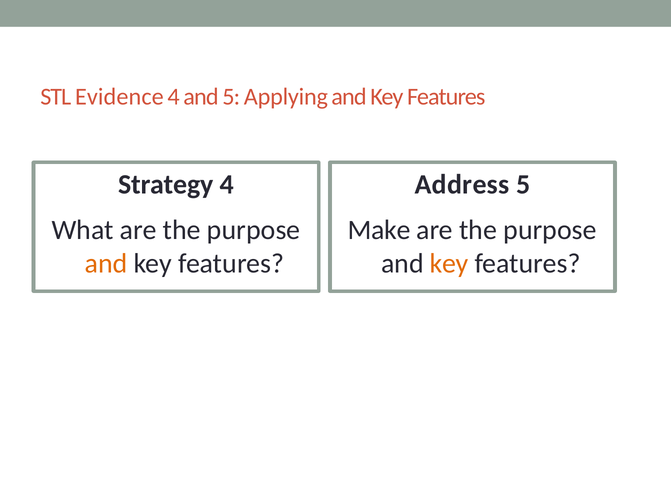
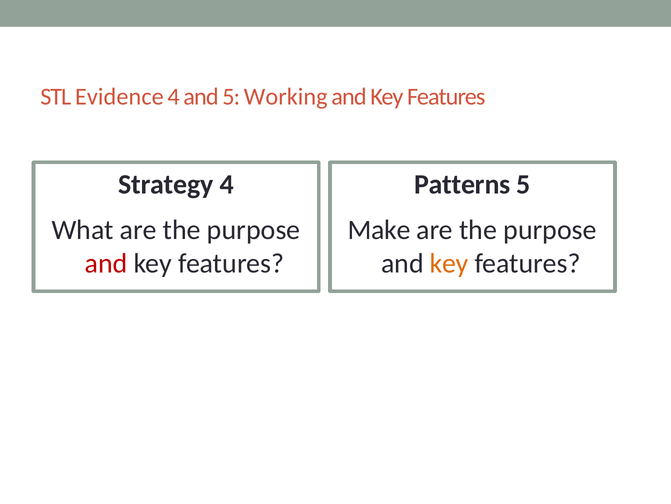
Applying: Applying -> Working (286, 97)
Address: Address -> Patterns (462, 184)
and colour: orange -> red (106, 263)
